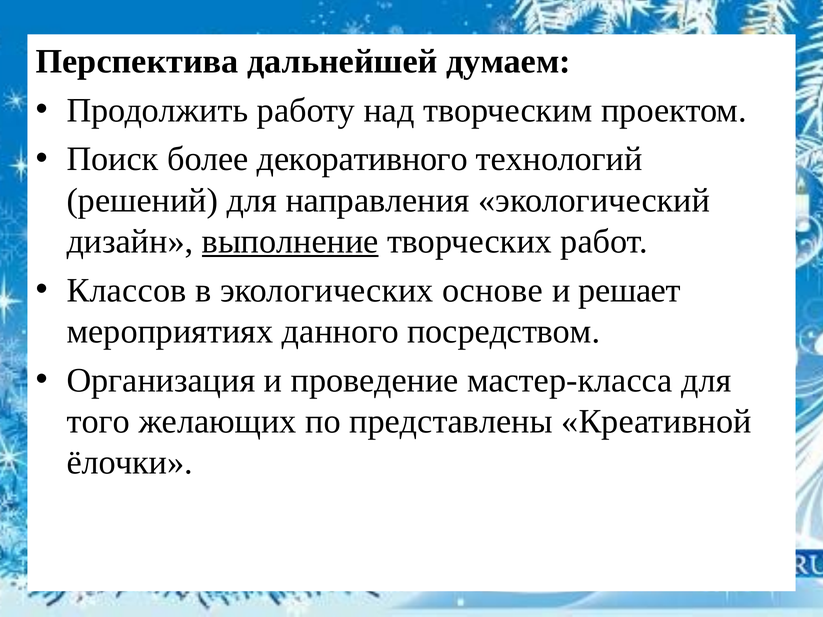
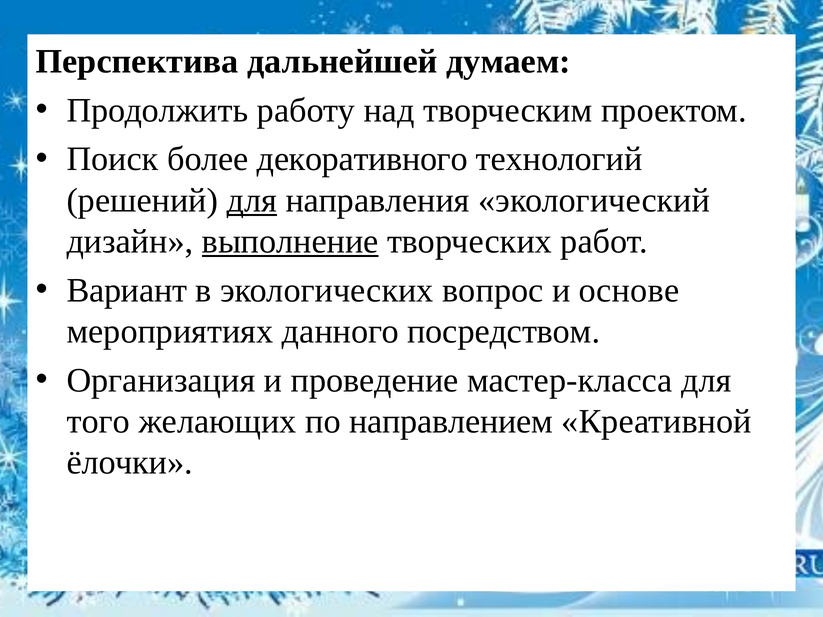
для underline: none -> present (252, 200)
Классов: Классов -> Вариант (127, 290)
основе: основе -> вопрос (493, 290)
решает: решает -> основе (629, 290)
представлены: представлены -> направлением (451, 422)
